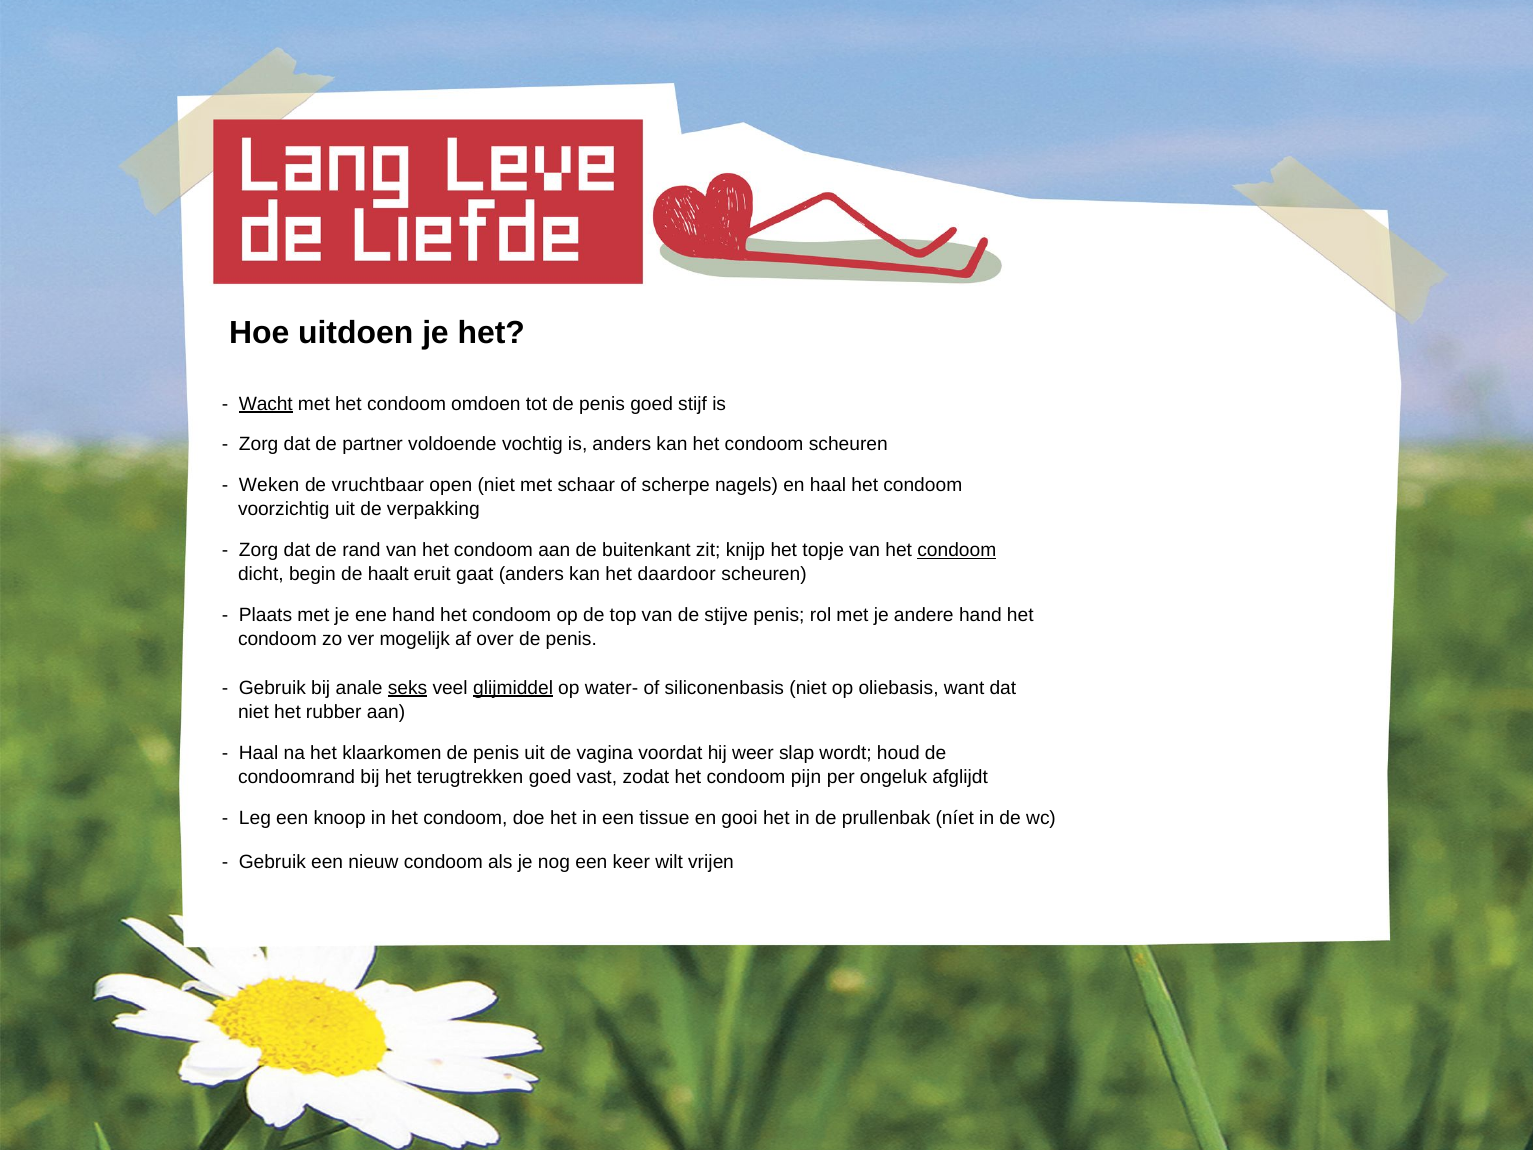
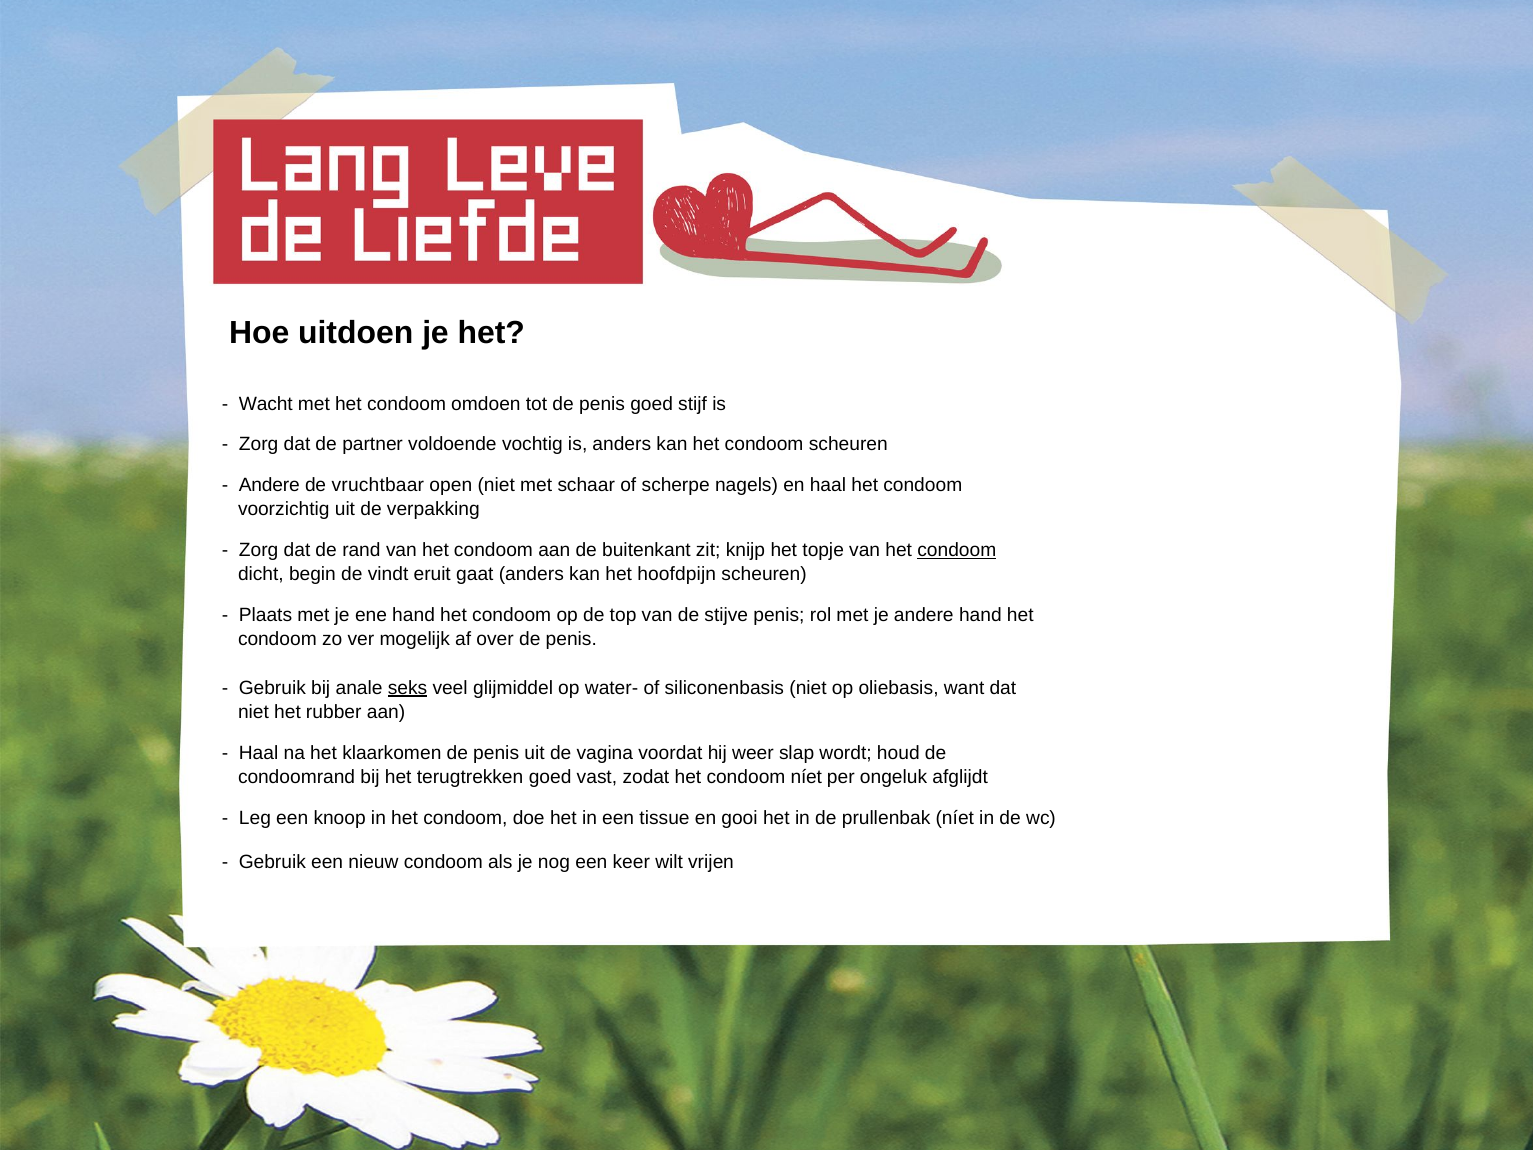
Wacht underline: present -> none (266, 404)
Weken: Weken -> Andere (269, 485)
haalt: haalt -> vindt (388, 574)
daardoor: daardoor -> hoofdpijn (677, 574)
glijmiddel underline: present -> none (513, 688)
condoom pijn: pijn -> níet (806, 777)
